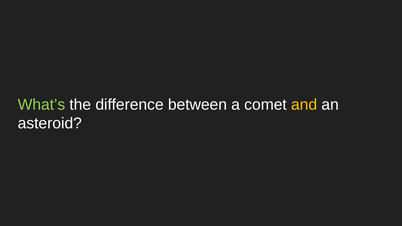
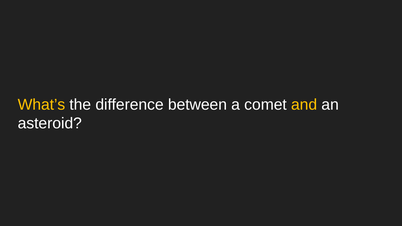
What’s colour: light green -> yellow (41, 105)
